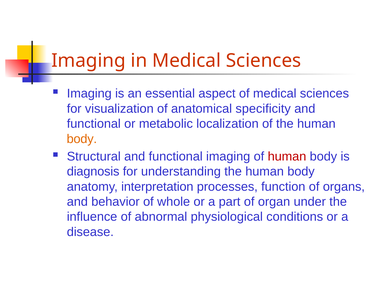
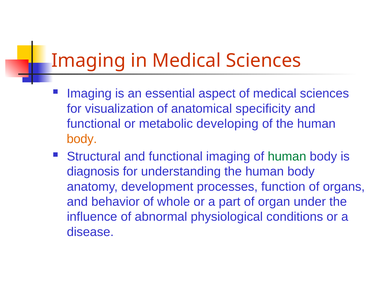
localization: localization -> developing (227, 124)
human colour: red -> green (287, 157)
interpretation: interpretation -> development (157, 187)
